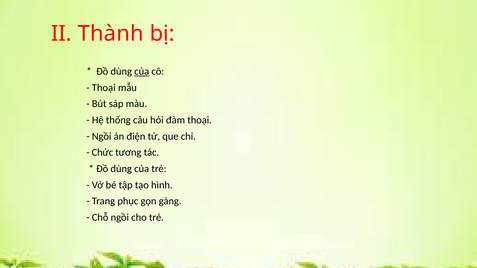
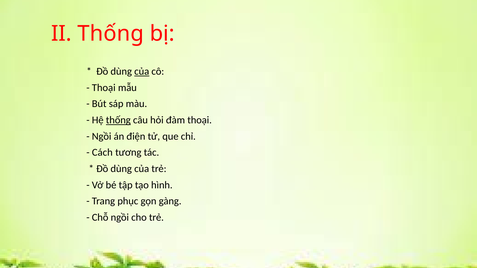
II Thành: Thành -> Thống (111, 34)
thống underline: none -> present (118, 120)
Chức: Chức -> Cách (102, 153)
